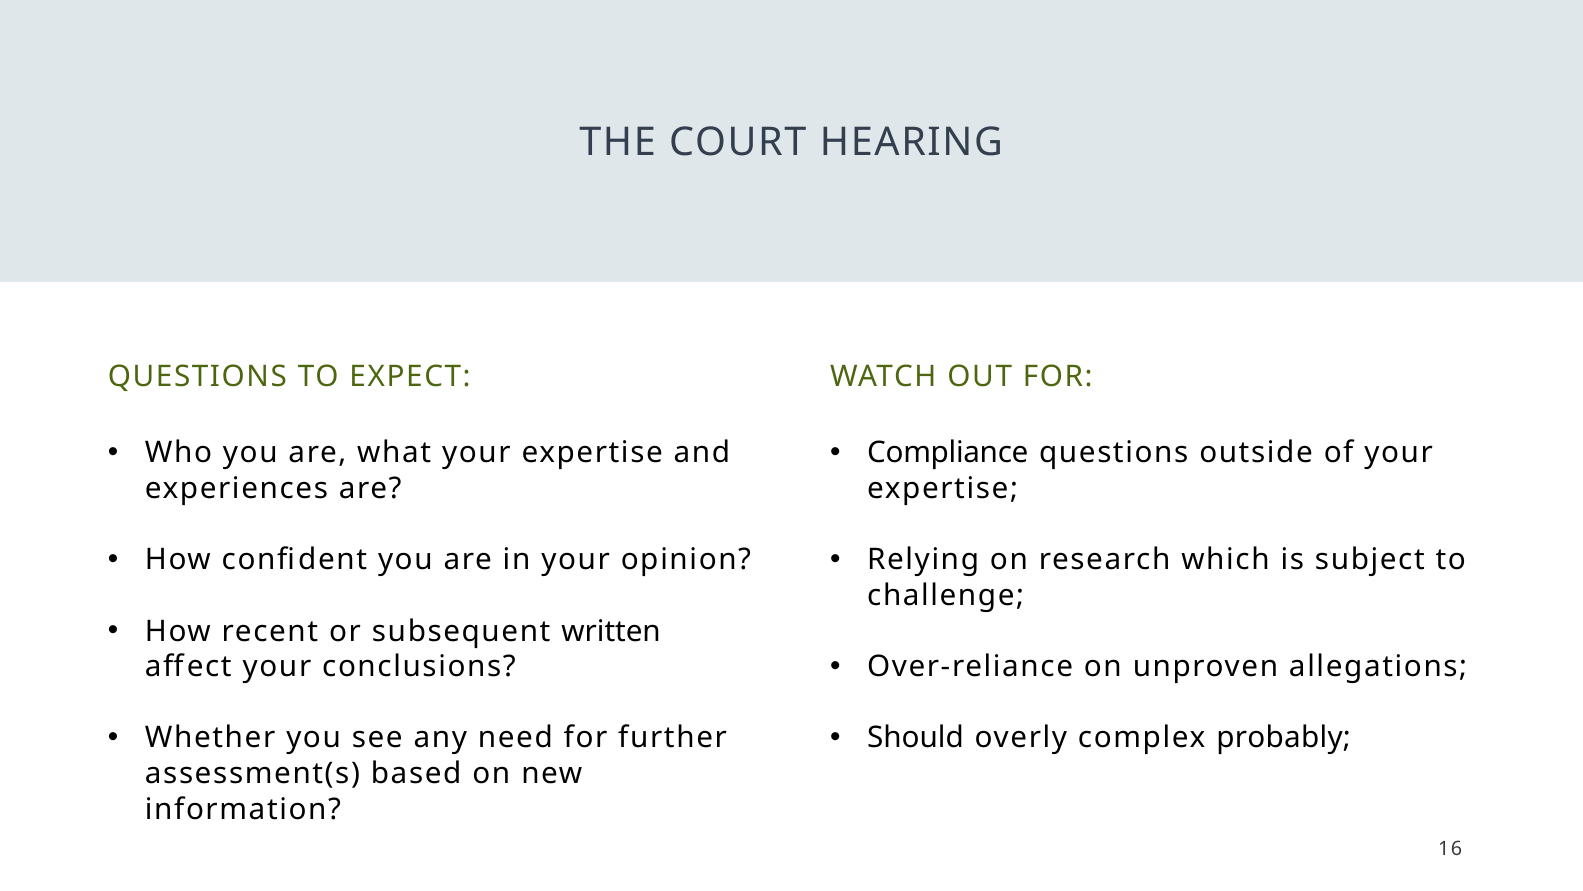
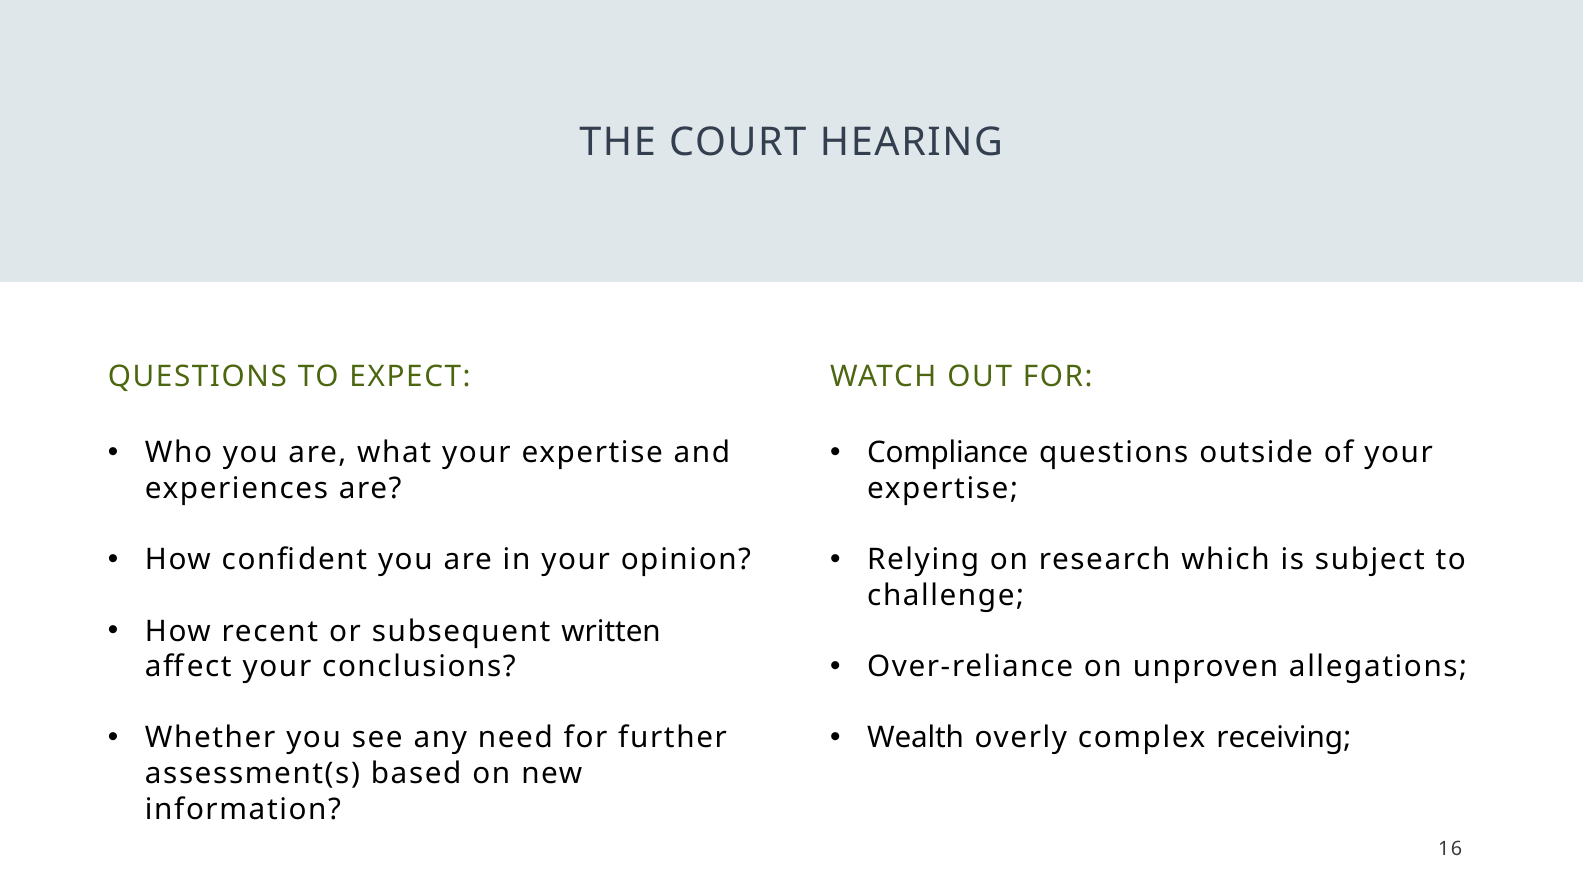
Should: Should -> Wealth (916, 738)
probably: probably -> receiving (1284, 738)
